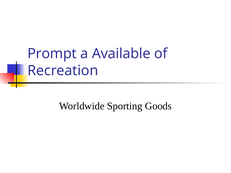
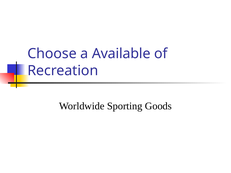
Prompt: Prompt -> Choose (52, 54)
